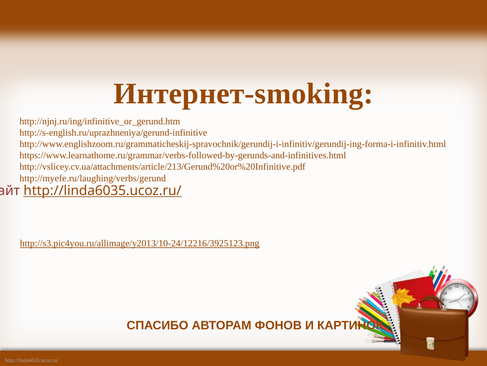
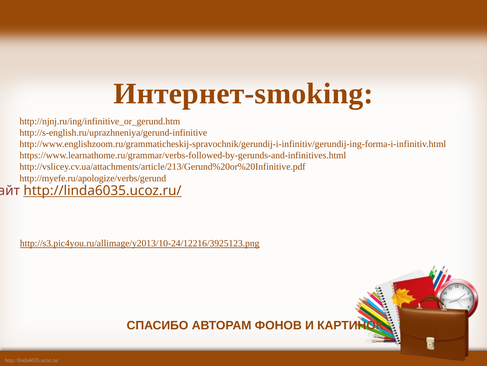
http://myefe.ru/laughing/verbs/gerund: http://myefe.ru/laughing/verbs/gerund -> http://myefe.ru/apologize/verbs/gerund (93, 178)
